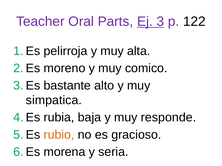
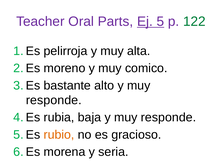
3: 3 -> 5 (160, 21)
122 colour: black -> green (194, 21)
simpatica: simpatica -> responde (54, 101)
